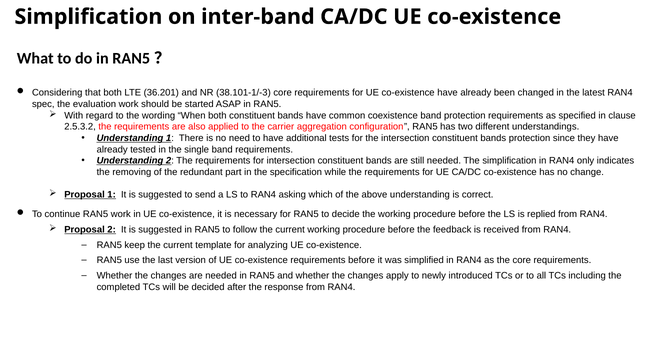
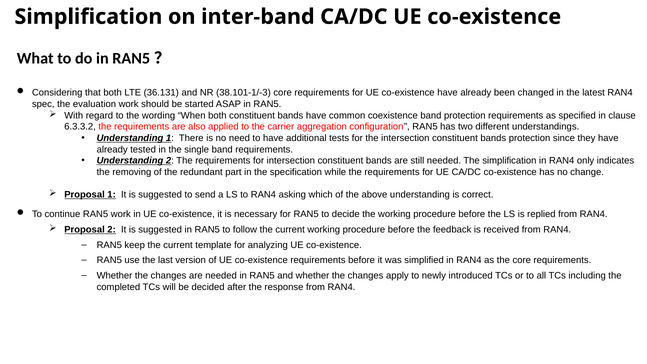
36.201: 36.201 -> 36.131 (161, 93)
2.5.3.2: 2.5.3.2 -> 6.3.3.2 (80, 127)
